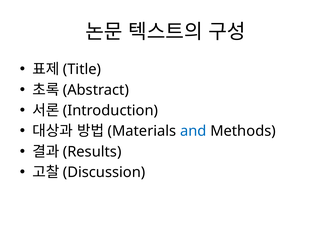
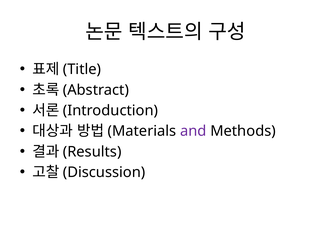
and colour: blue -> purple (193, 131)
